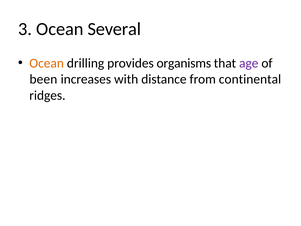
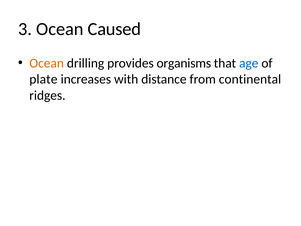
Several: Several -> Caused (114, 29)
age colour: purple -> blue (249, 63)
been: been -> plate (43, 79)
